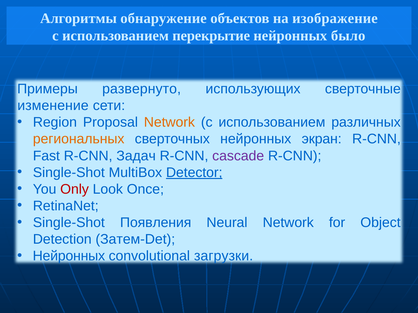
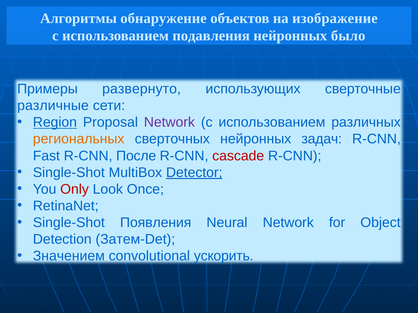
перекрытие: перекрытие -> подавления (211, 36)
изменение: изменение -> различные (53, 106)
Region underline: none -> present (55, 123)
Network colour: orange -> purple (169, 123)
экран: экран -> задач (322, 139)
Задач: Задач -> После (136, 156)
cascade colour: purple -> red (238, 156)
Нейронных: Нейронных -> Значением (69, 256)
загрузки: загрузки -> ускорить (224, 256)
